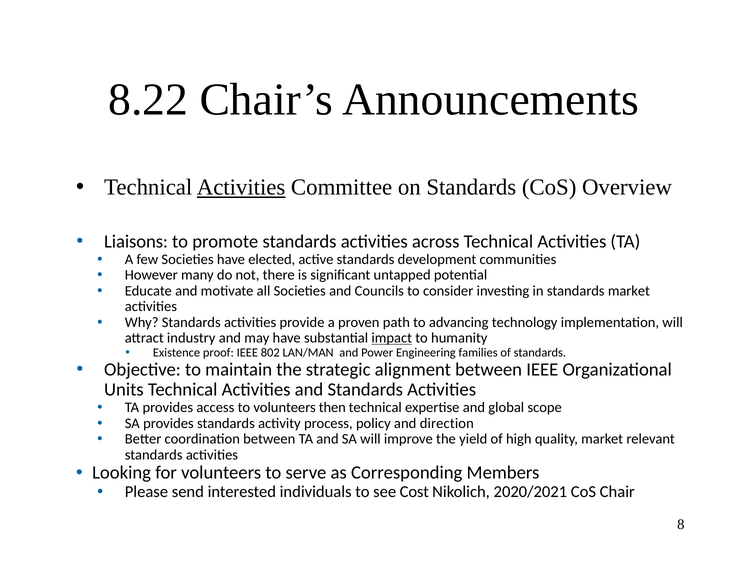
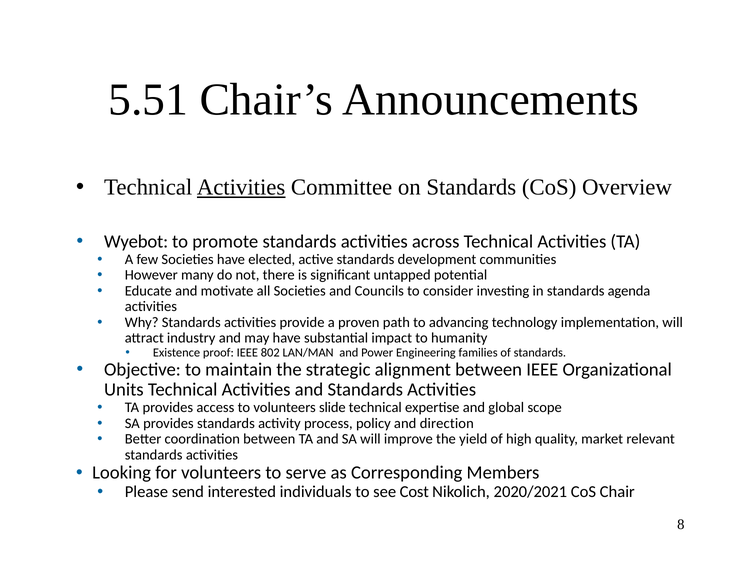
8.22: 8.22 -> 5.51 (148, 100)
Liaisons: Liaisons -> Wyebot (136, 241)
standards market: market -> agenda (629, 291)
impact underline: present -> none (392, 338)
then: then -> slide (332, 408)
